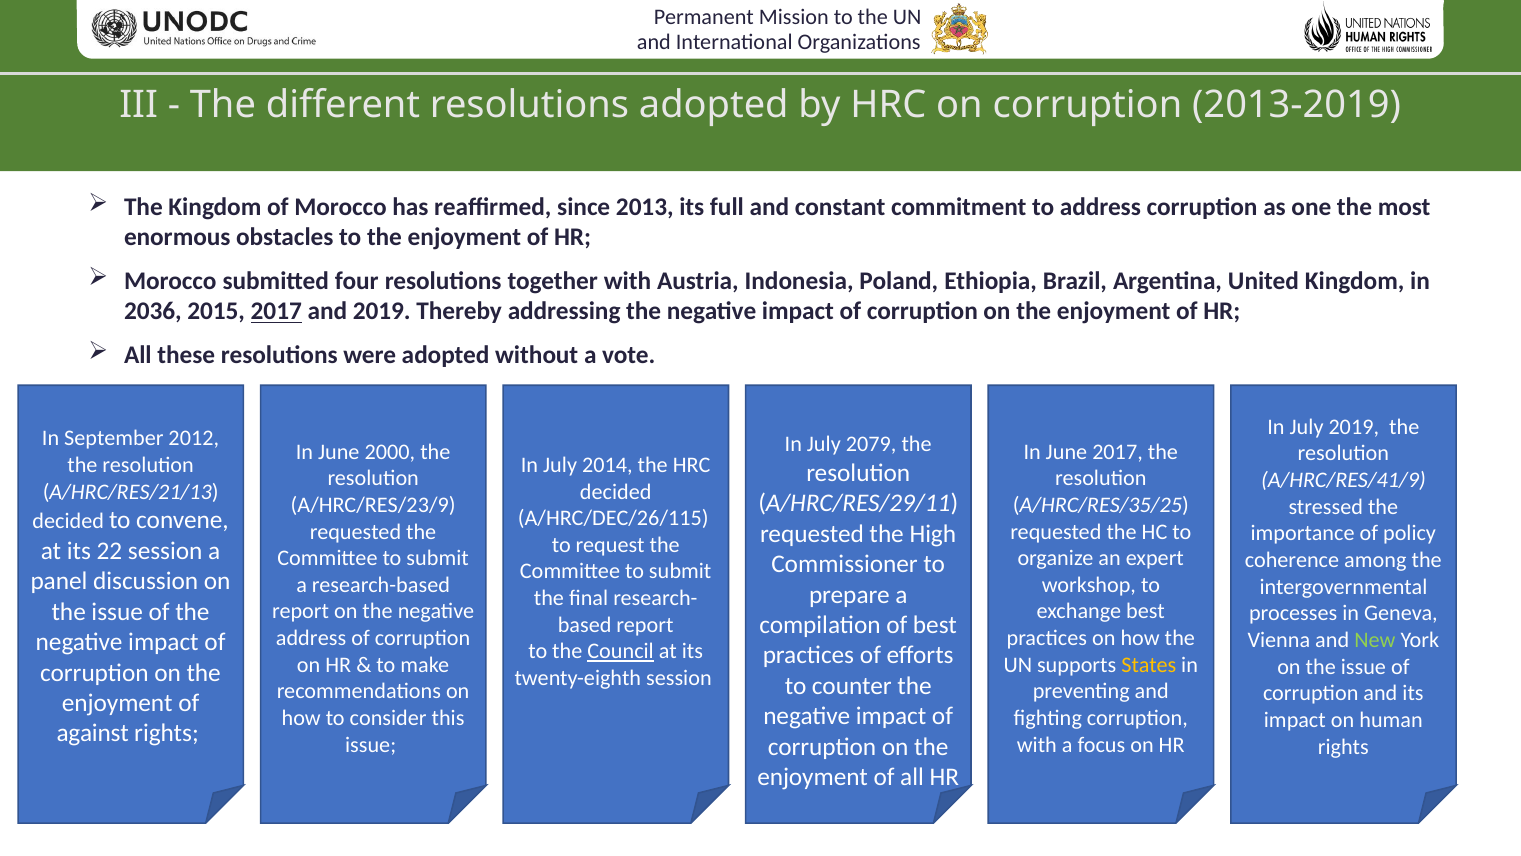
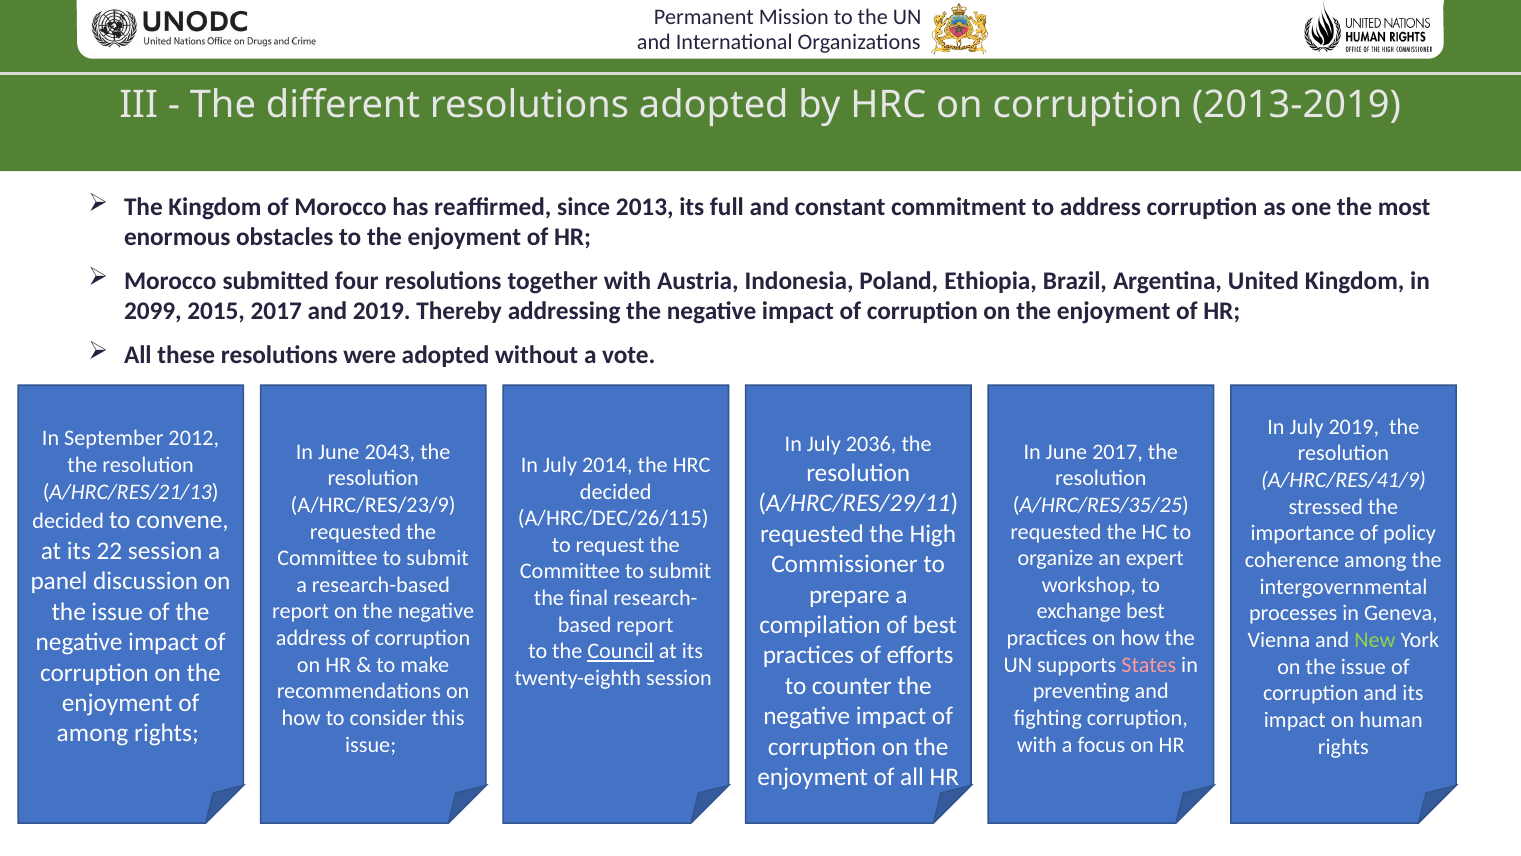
2036: 2036 -> 2099 (153, 311)
2017 underline: present -> none (276, 311)
2079: 2079 -> 2036 (871, 444)
2000: 2000 -> 2043 (390, 452)
States colour: yellow -> pink (1149, 665)
against: against -> among (92, 733)
